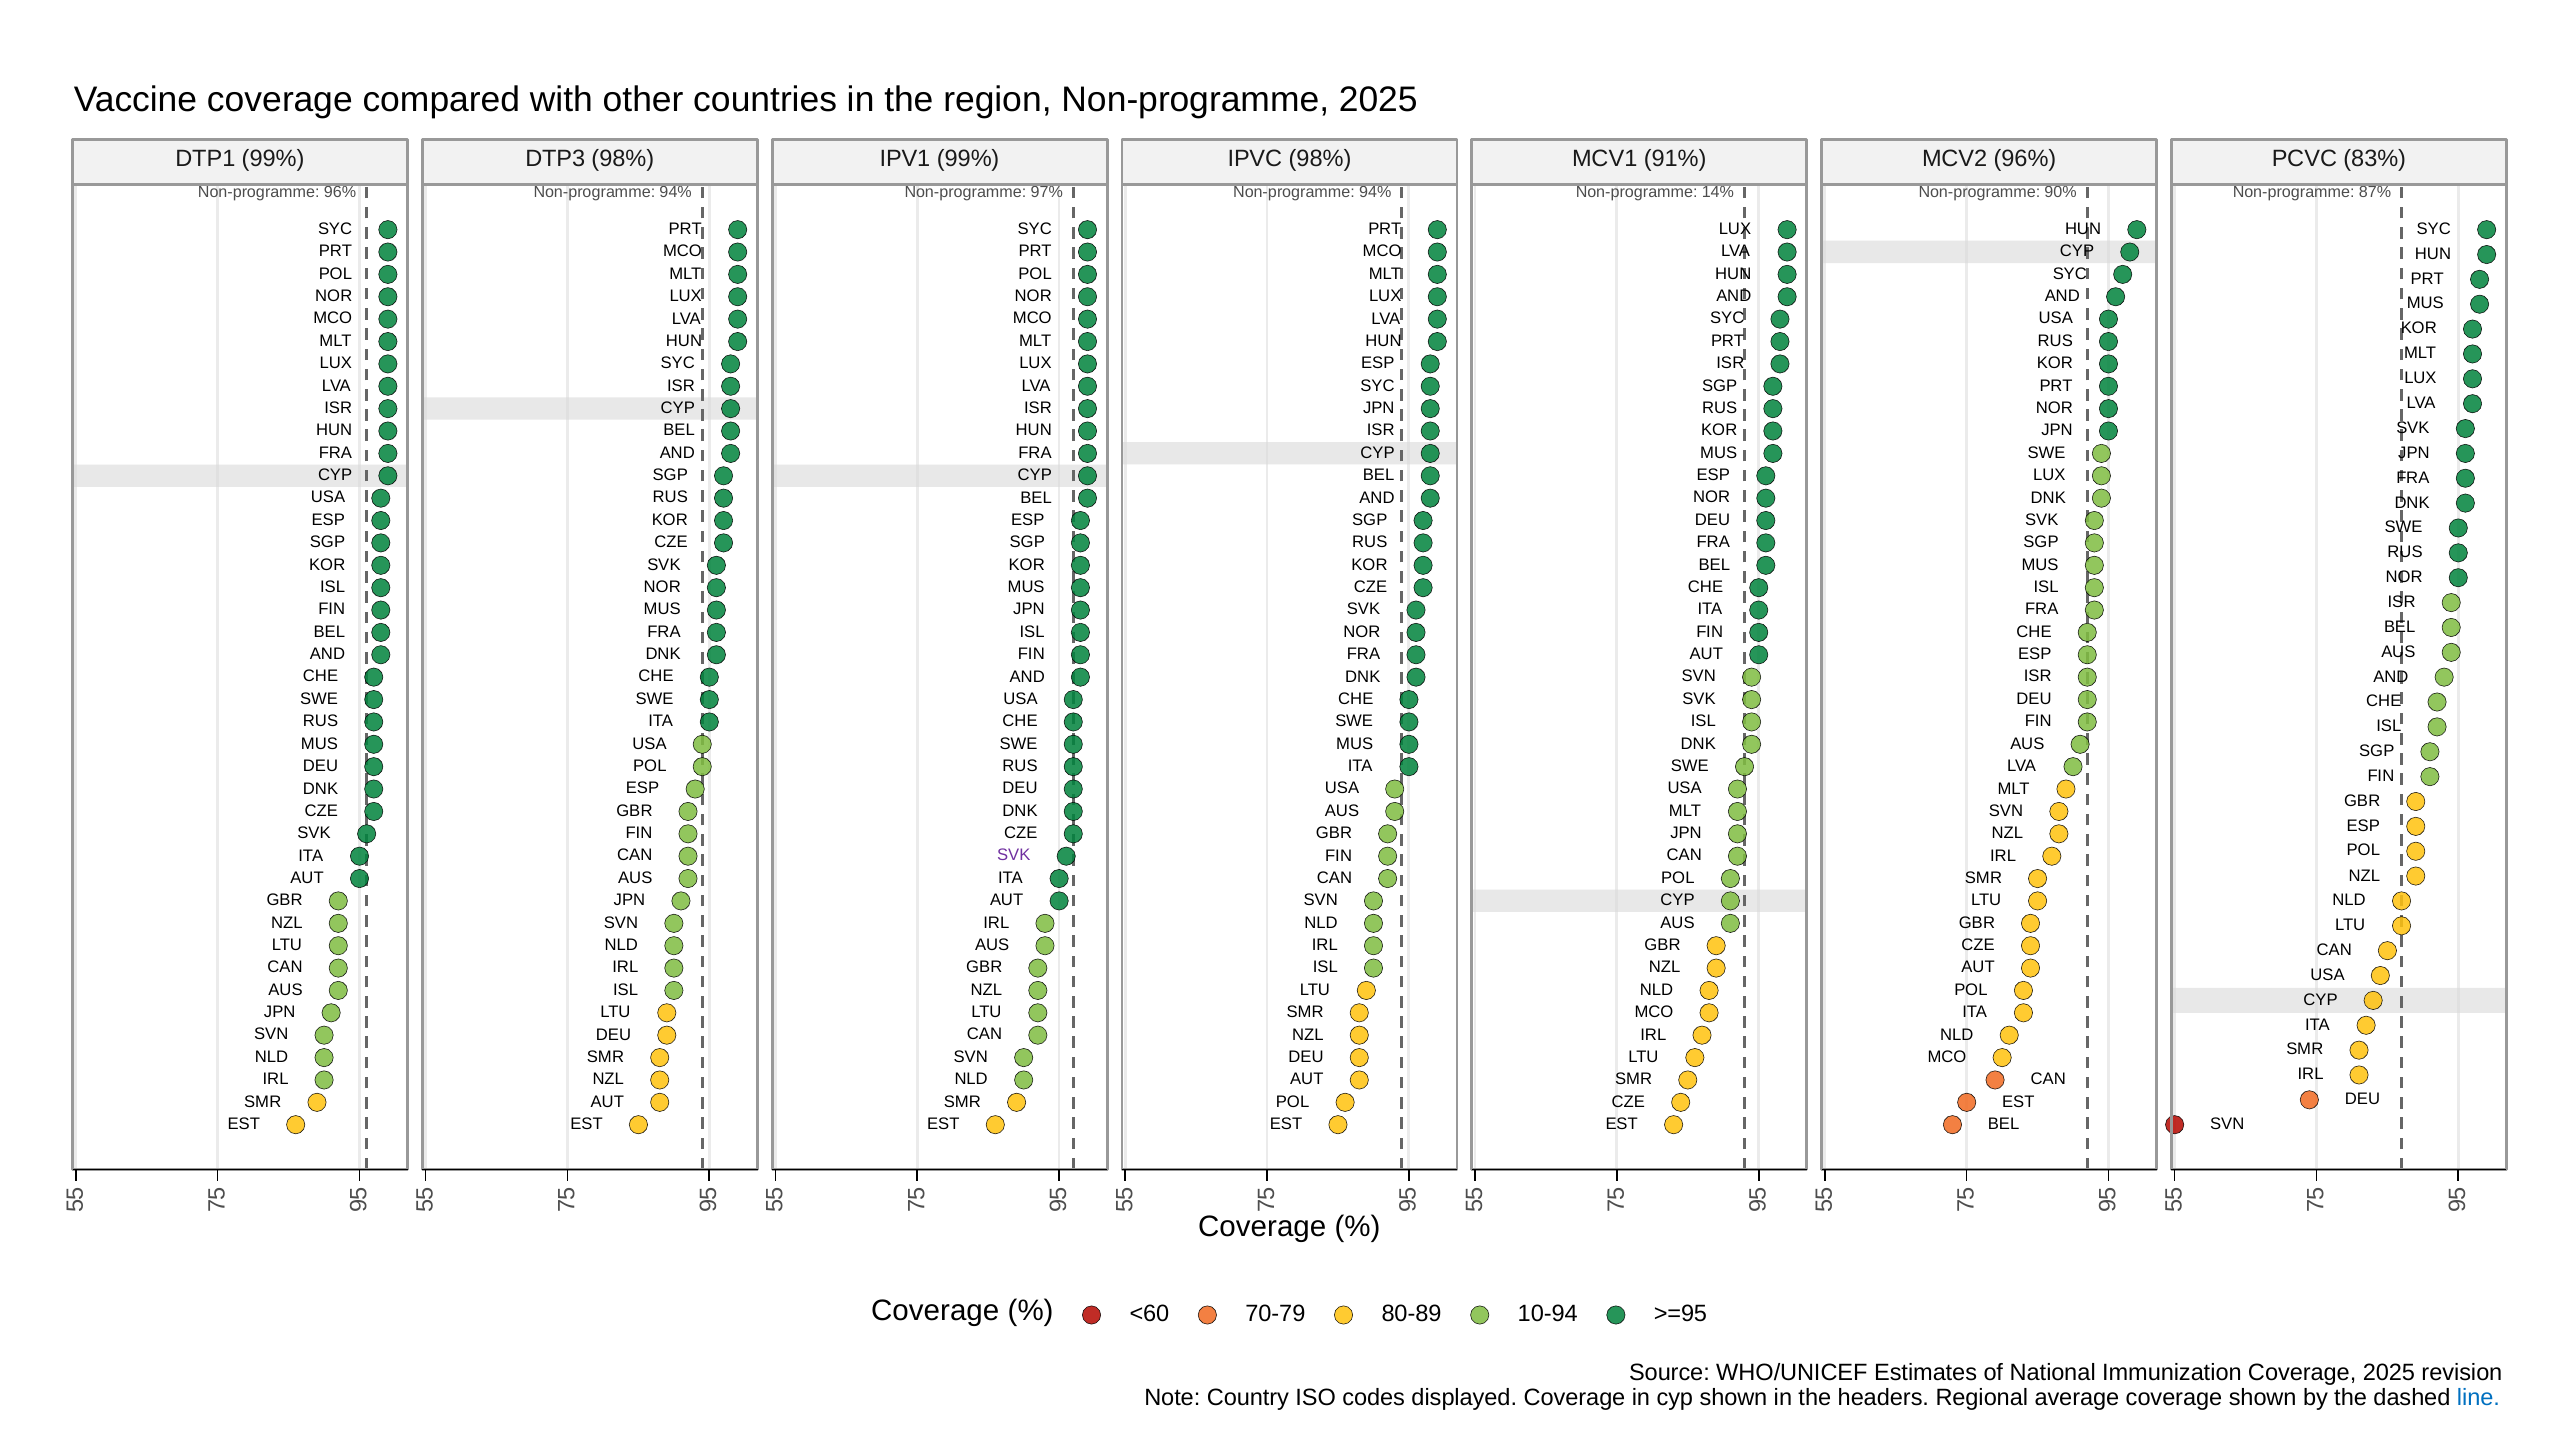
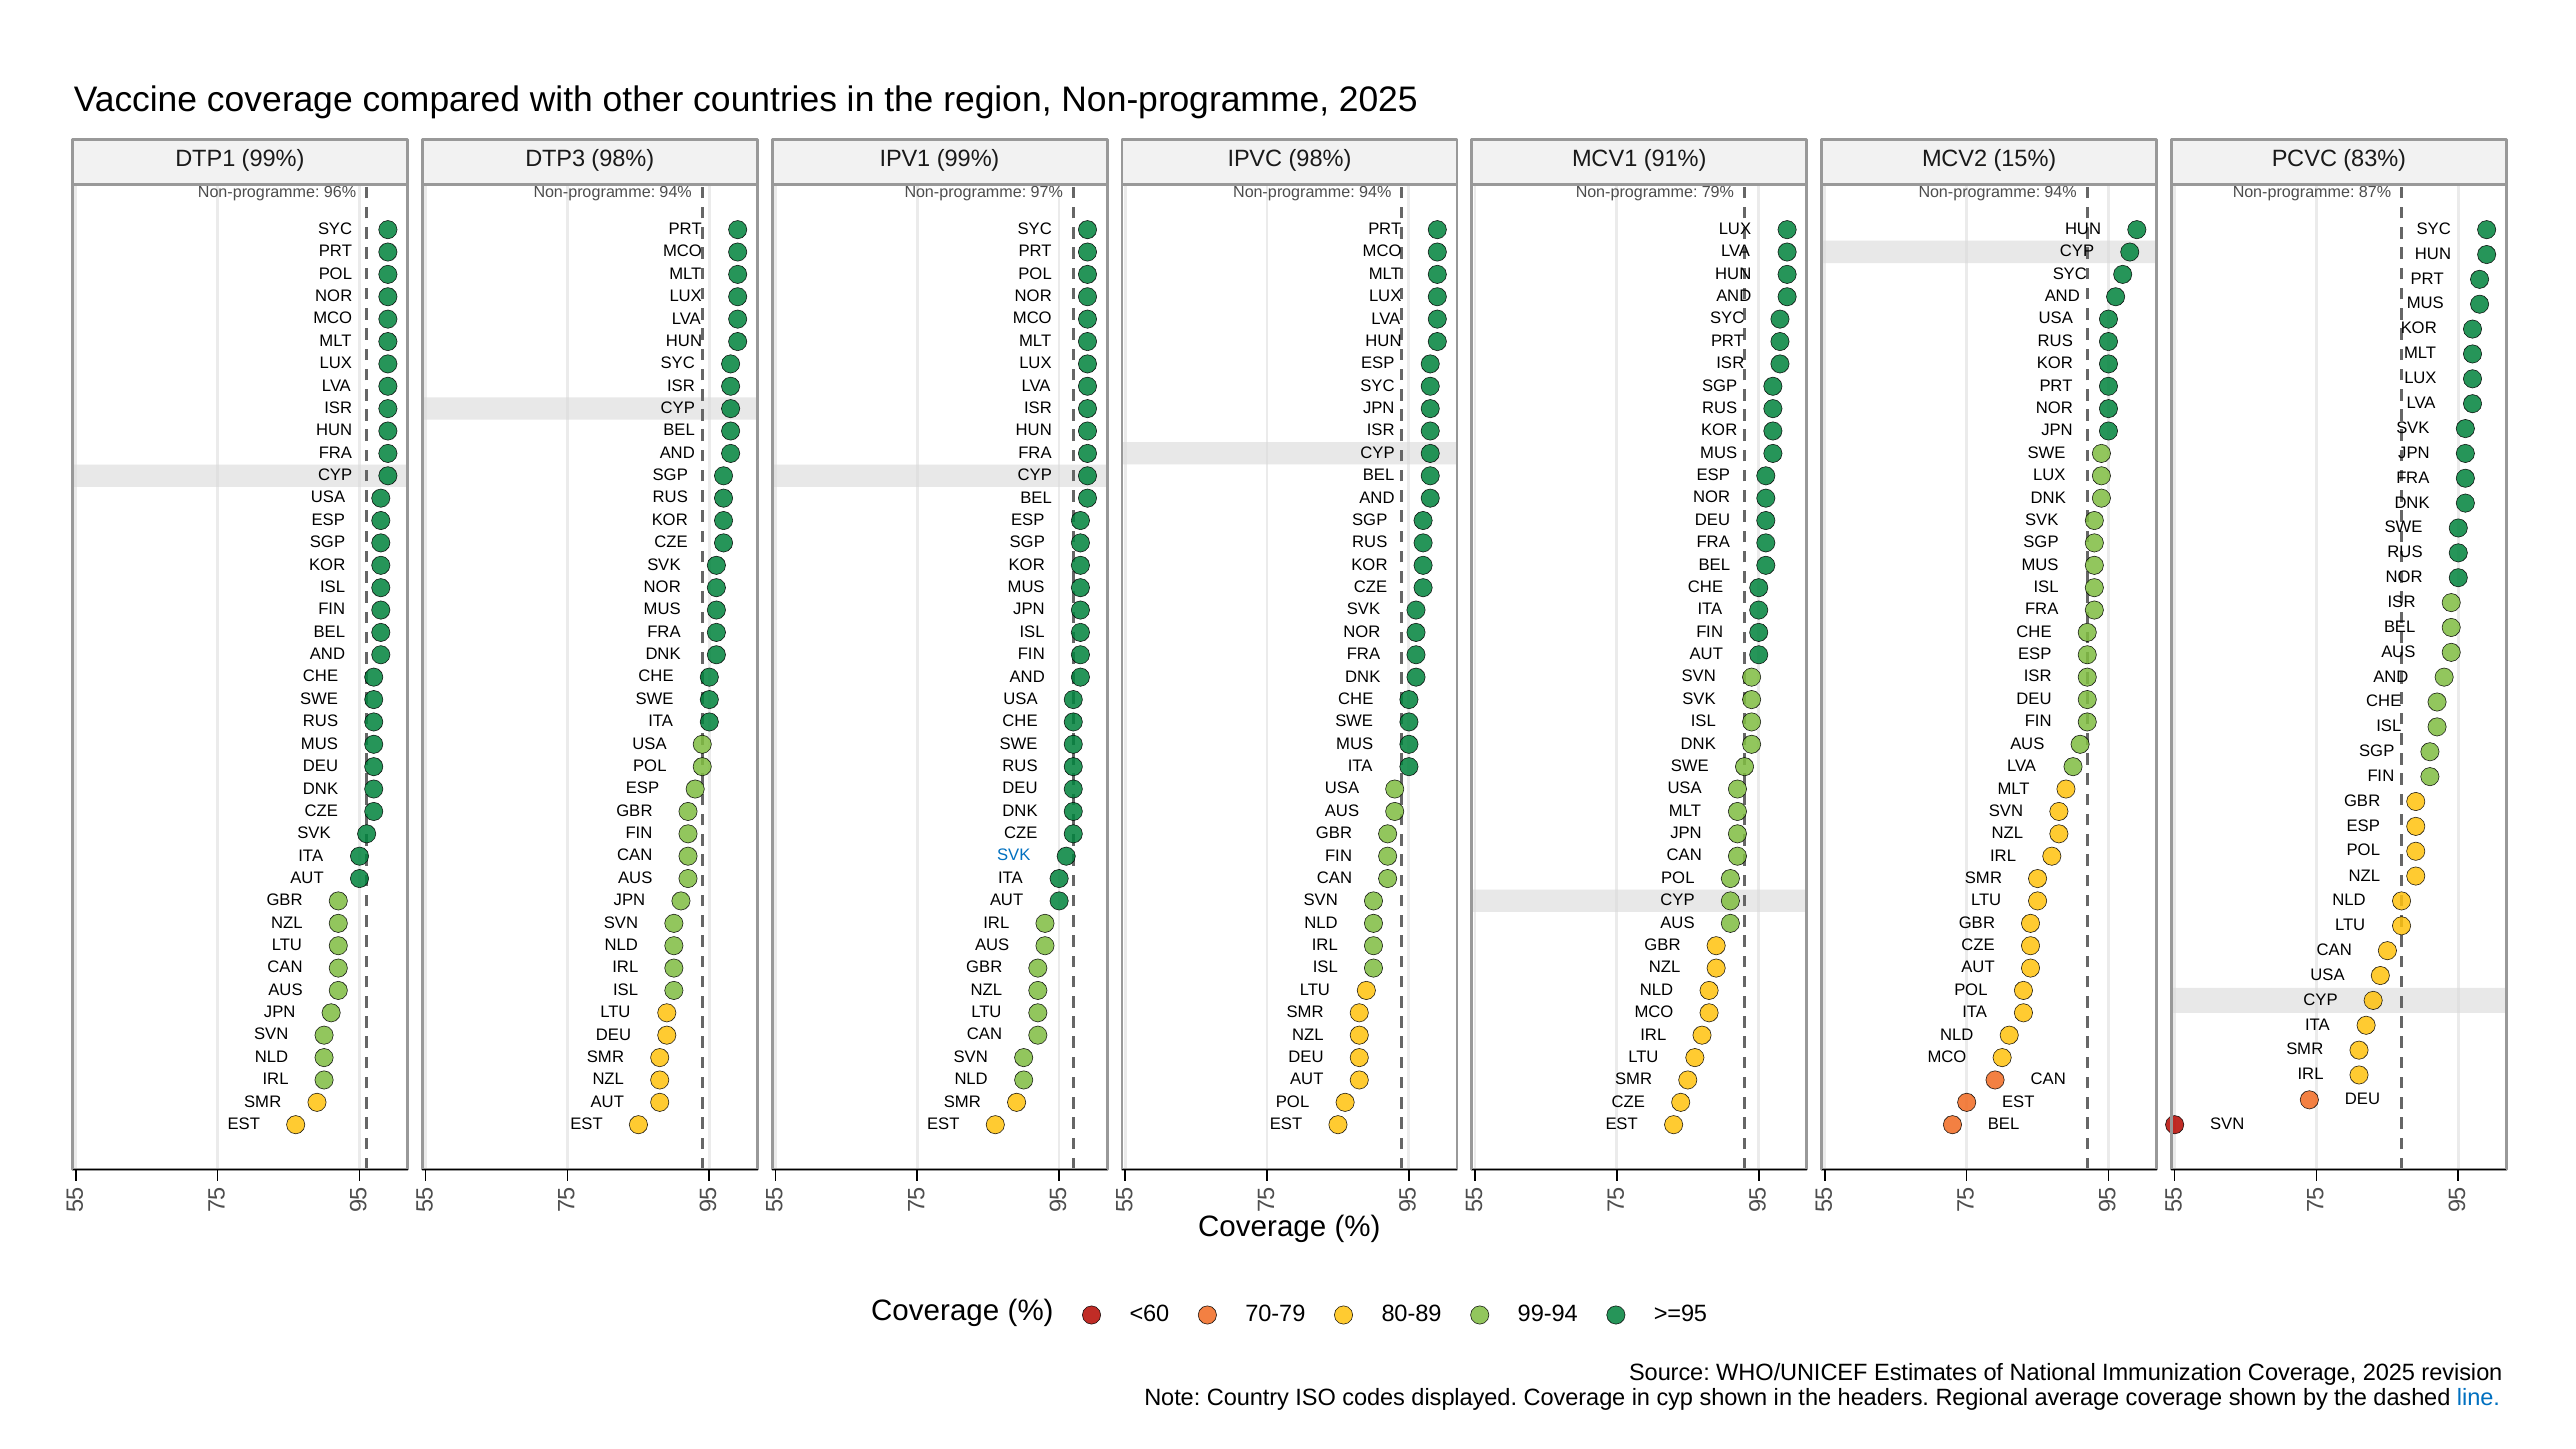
MCV2 96%: 96% -> 15% (2025, 159)
14%: 14% -> 79% (1718, 192)
90%: 90% -> 94% (2061, 192)
SVK colour: purple -> blue (1014, 855)
10-94: 10-94 -> 99-94 (1548, 1314)
